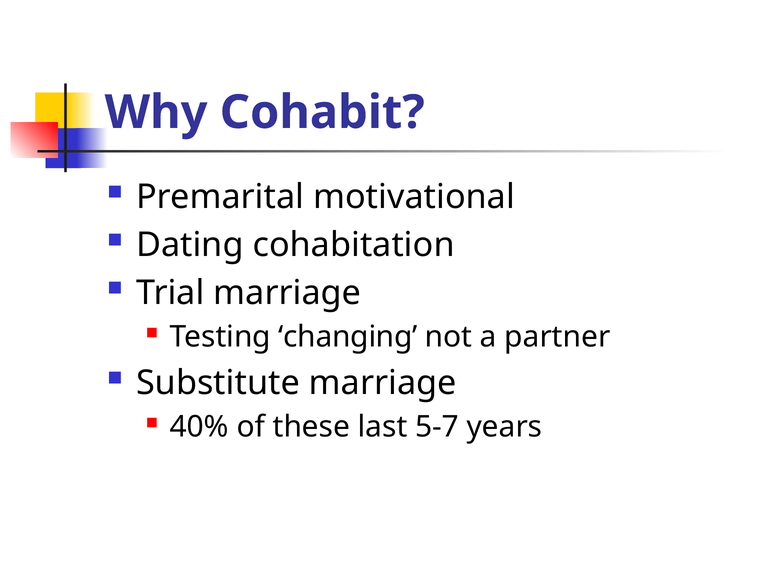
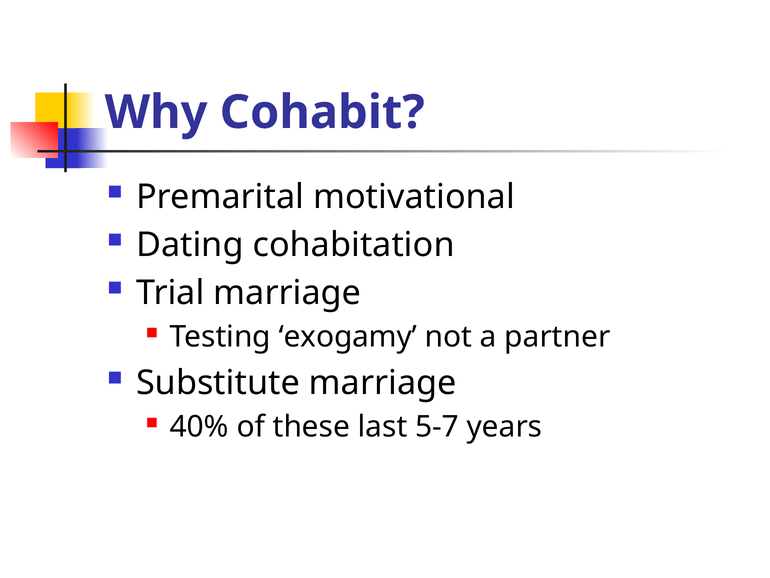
changing: changing -> exogamy (348, 337)
